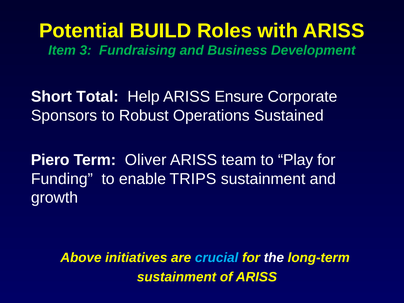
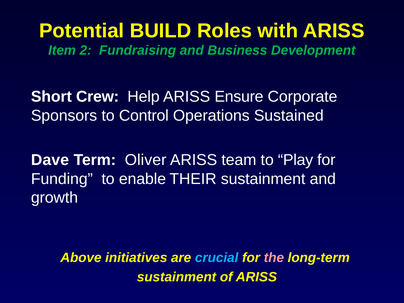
3: 3 -> 2 (86, 50)
Total: Total -> Crew (98, 97)
Robust: Robust -> Control (144, 116)
Piero: Piero -> Dave (50, 160)
TRIPS: TRIPS -> THEIR (193, 179)
the colour: white -> pink (274, 258)
